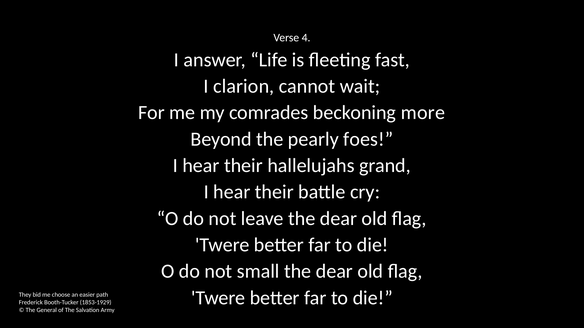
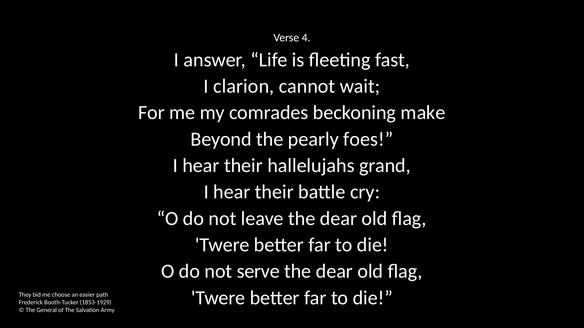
more: more -> make (423, 113)
small: small -> serve (258, 272)
